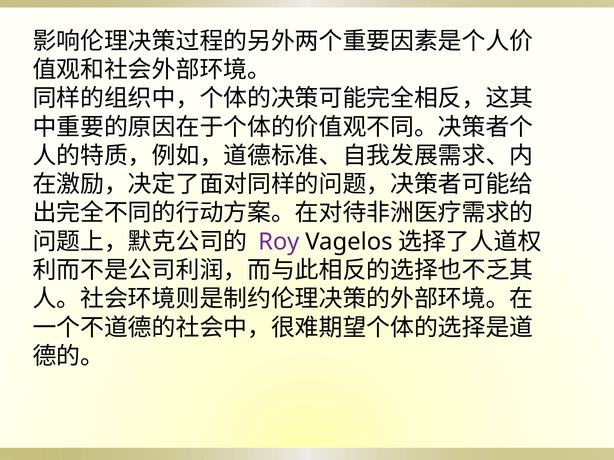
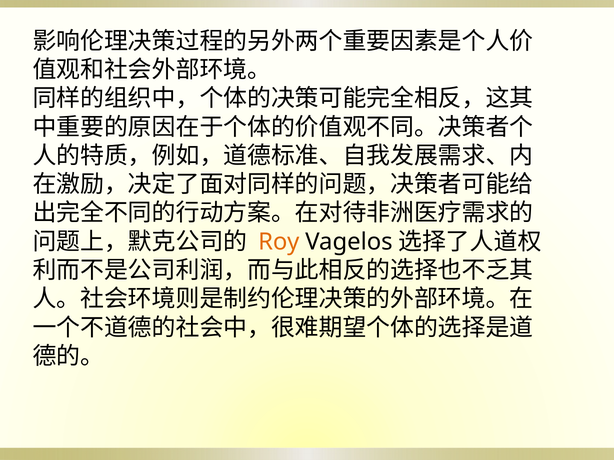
Roy colour: purple -> orange (279, 242)
